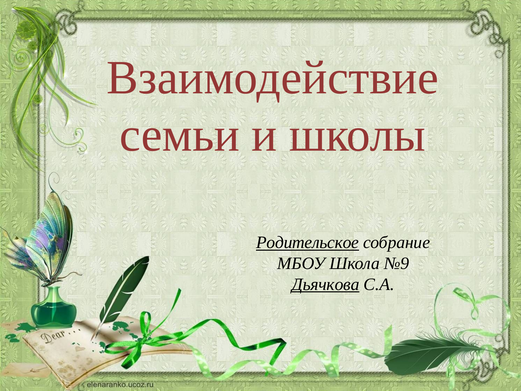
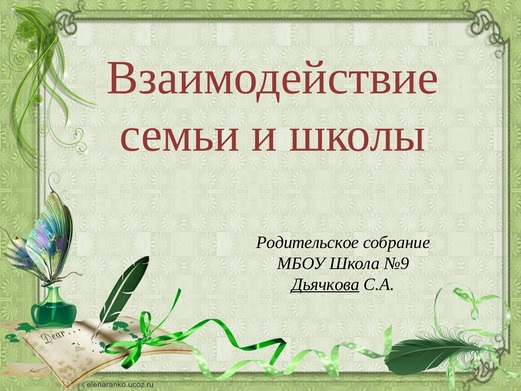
Родительское underline: present -> none (308, 242)
